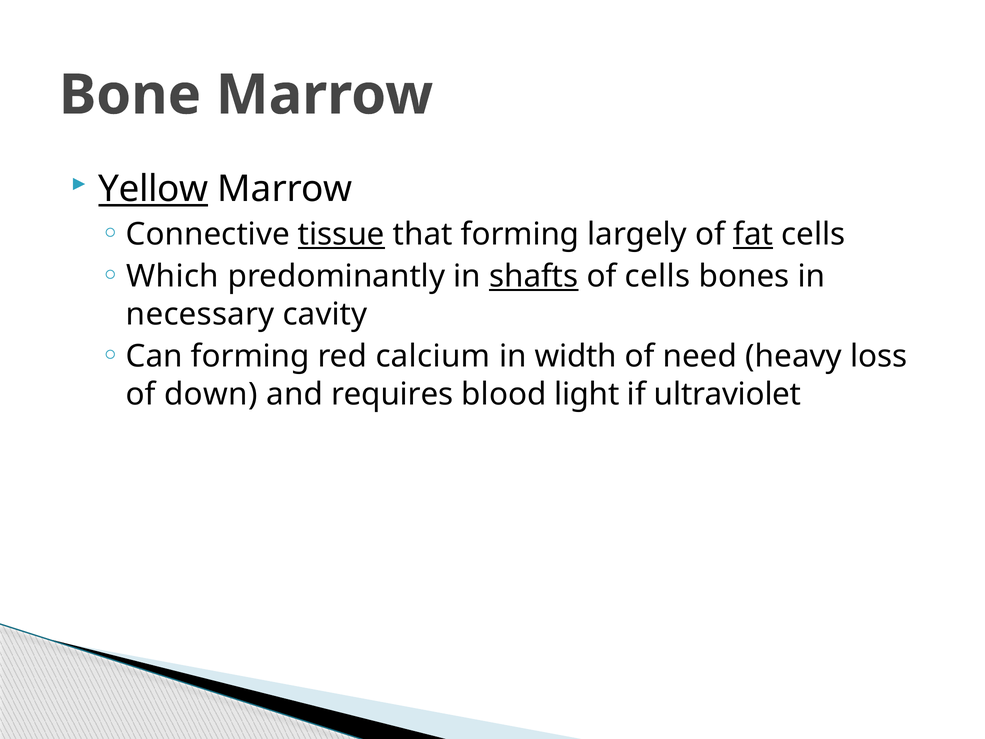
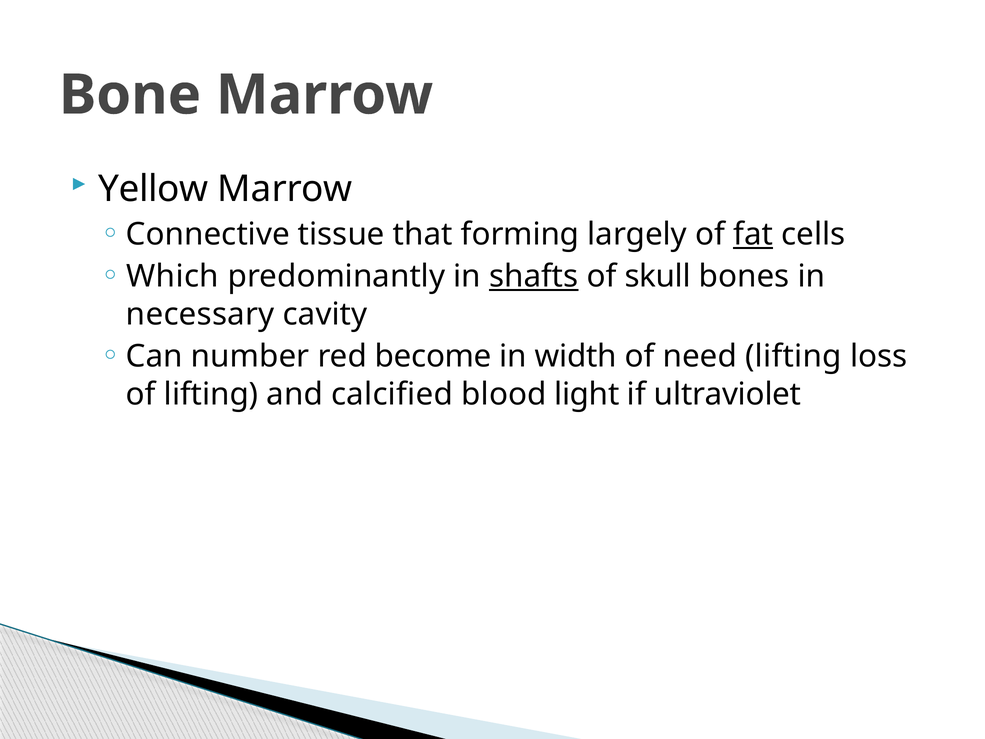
Yellow underline: present -> none (153, 189)
tissue underline: present -> none (341, 234)
of cells: cells -> skull (658, 276)
Can forming: forming -> number (250, 356)
calcium: calcium -> become (433, 356)
need heavy: heavy -> lifting (793, 356)
of down: down -> lifting (211, 394)
requires: requires -> calcified (392, 394)
